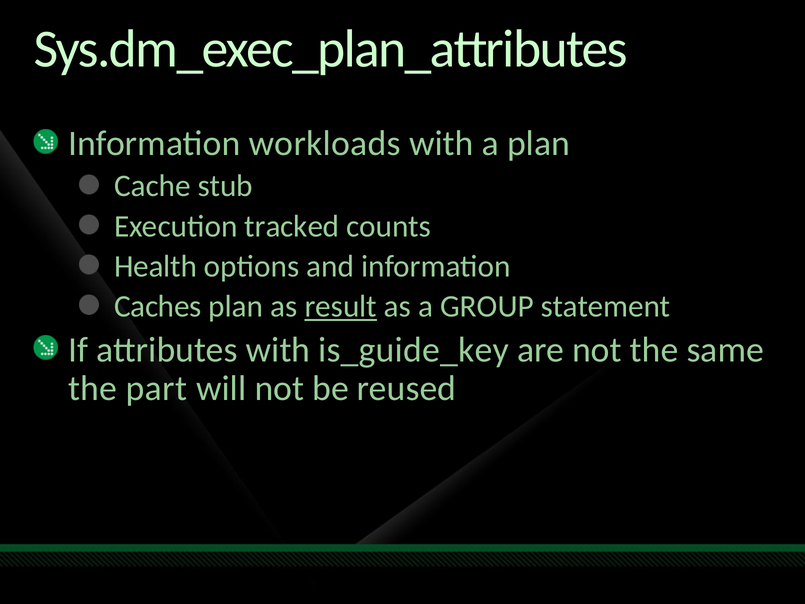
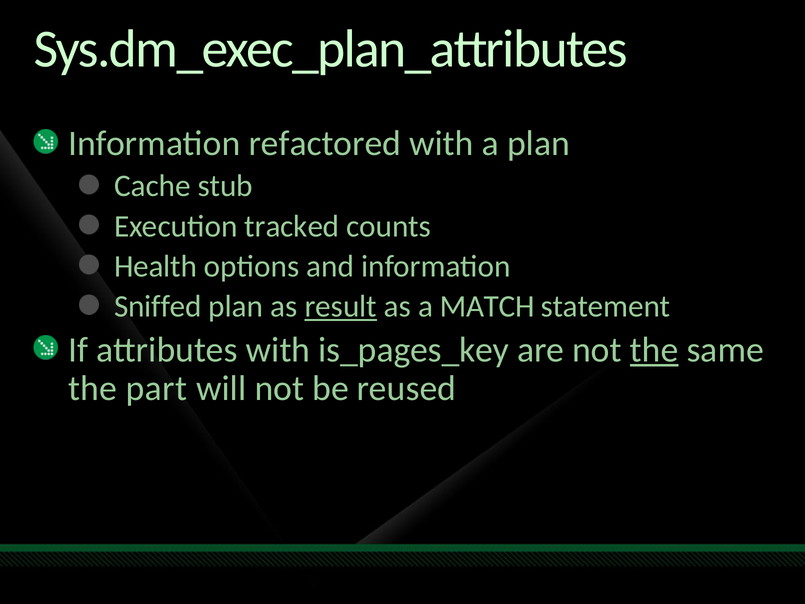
workloads: workloads -> refactored (325, 144)
Caches: Caches -> Sniffed (158, 306)
GROUP: GROUP -> MATCH (487, 306)
is_guide_key: is_guide_key -> is_pages_key (414, 350)
the underline: none -> present (654, 350)
